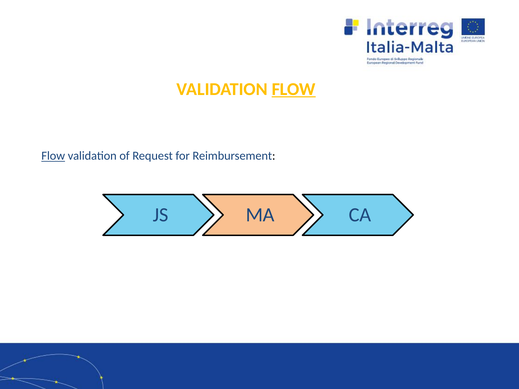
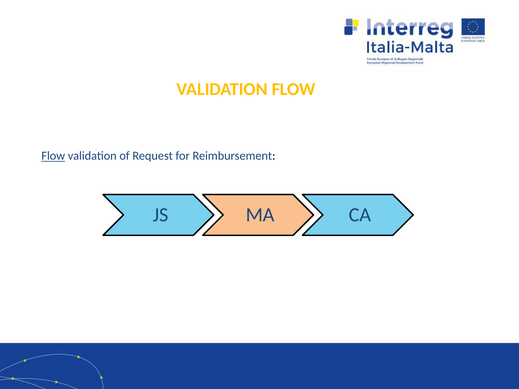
FLOW underline: present -> none (294, 89)
